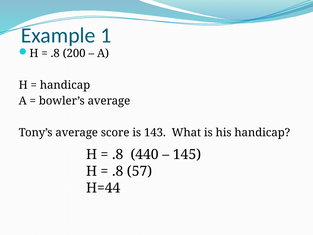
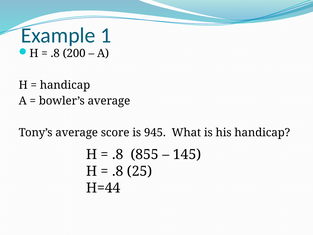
143: 143 -> 945 (155, 132)
440: 440 -> 855 (145, 154)
57: 57 -> 25 (140, 171)
